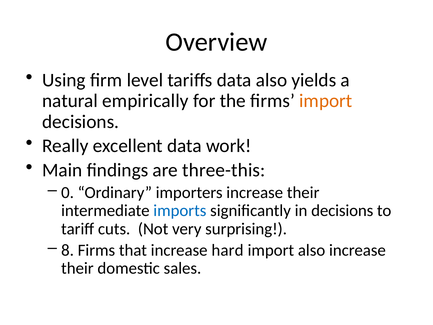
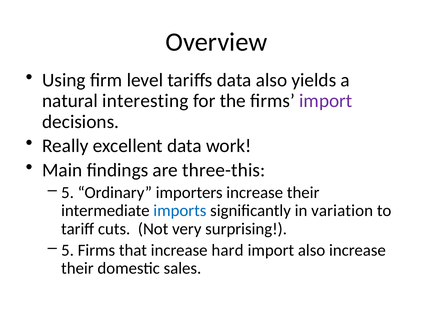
empirically: empirically -> interesting (145, 101)
import colour: orange -> purple (326, 101)
0: 0 -> 5 (68, 192)
in decisions: decisions -> variation (342, 211)
8: 8 -> 5 (68, 250)
